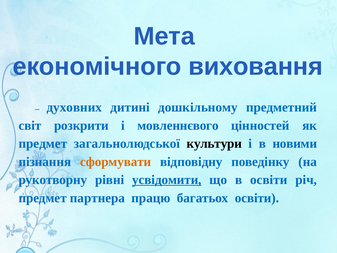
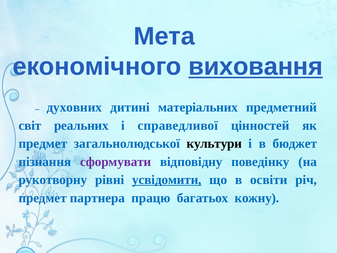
виховання underline: none -> present (256, 67)
дошкільному: дошкільному -> матеріальних (198, 107)
розкрити: розкрити -> реальних (81, 125)
мовленнєвого: мовленнєвого -> справедливої (178, 125)
новими: новими -> бюджет (295, 143)
сформувати colour: orange -> purple (116, 162)
багатьох освіти: освіти -> кожну (257, 198)
